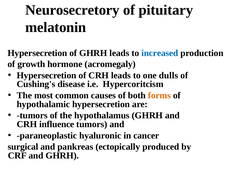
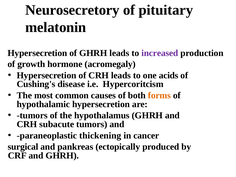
increased colour: blue -> purple (160, 53)
dulls: dulls -> acids (169, 75)
influence: influence -> subacute (57, 124)
hyaluronic: hyaluronic -> thickening (100, 135)
